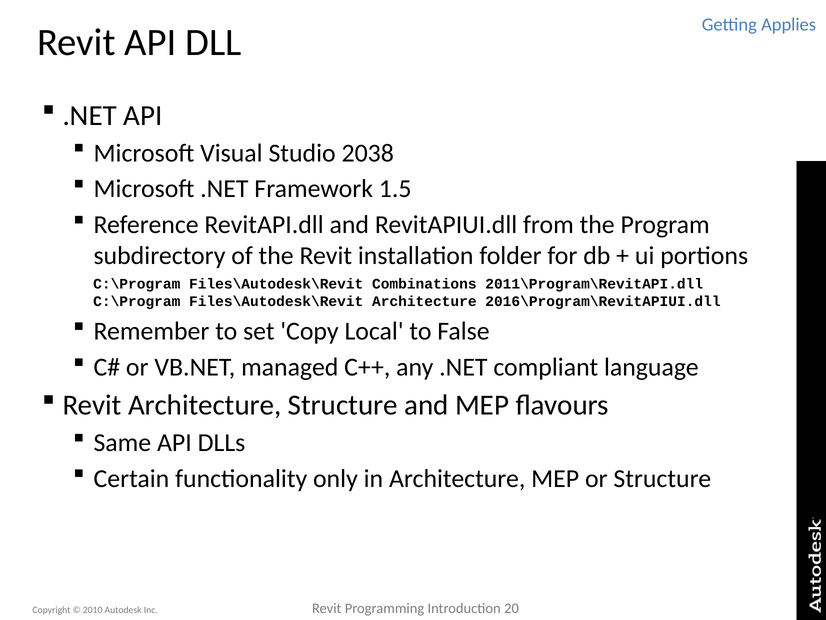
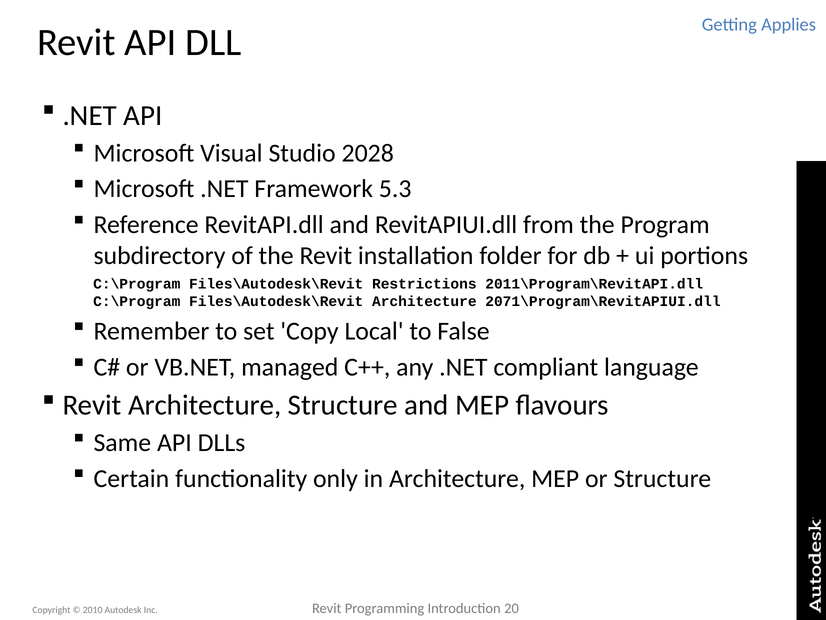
2038: 2038 -> 2028 (368, 153)
1.5: 1.5 -> 5.3 (395, 189)
Combinations: Combinations -> Restrictions (424, 284)
2016\Program\RevitAPIUI.dll: 2016\Program\RevitAPIUI.dll -> 2071\Program\RevitAPIUI.dll (603, 301)
